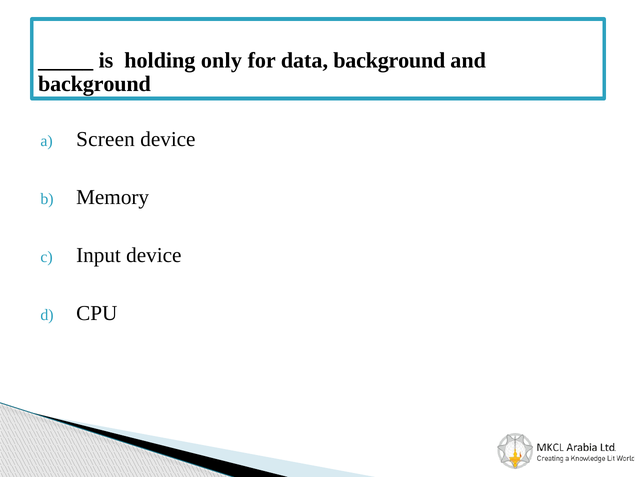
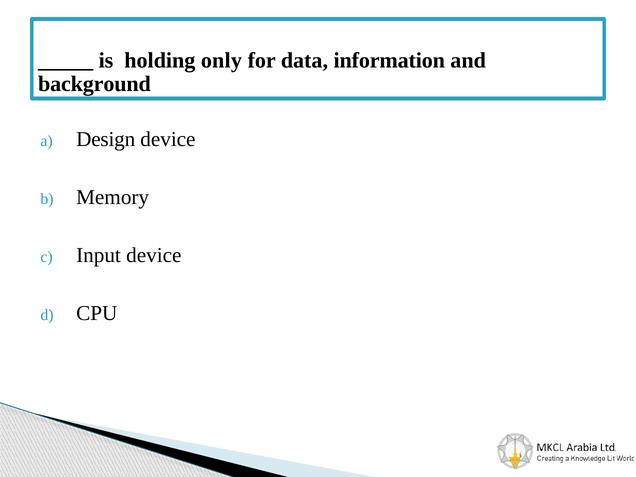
data background: background -> information (389, 60)
Screen: Screen -> Design (106, 139)
